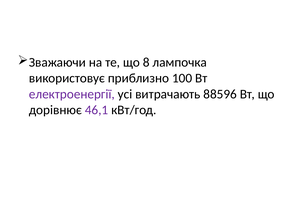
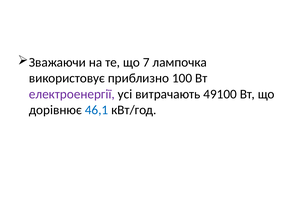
8: 8 -> 7 (146, 62)
88596: 88596 -> 49100 (220, 94)
46,1 colour: purple -> blue (97, 110)
